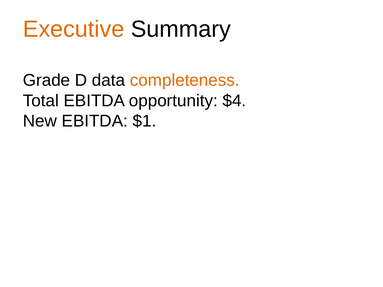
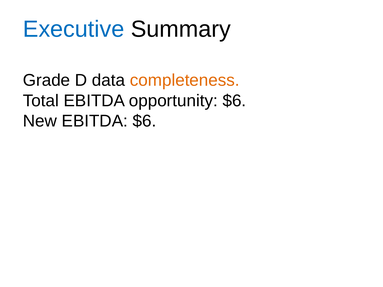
Executive colour: orange -> blue (74, 29)
opportunity $4: $4 -> $6 (234, 101)
EBITDA $1: $1 -> $6 (144, 121)
